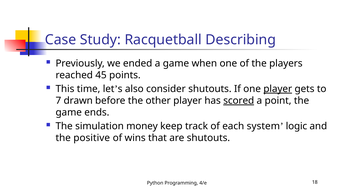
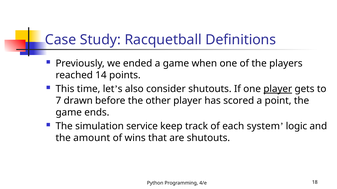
Describing: Describing -> Definitions (241, 40)
45: 45 -> 14 (101, 75)
scored underline: present -> none (239, 101)
money: money -> service (142, 127)
positive: positive -> amount (92, 138)
